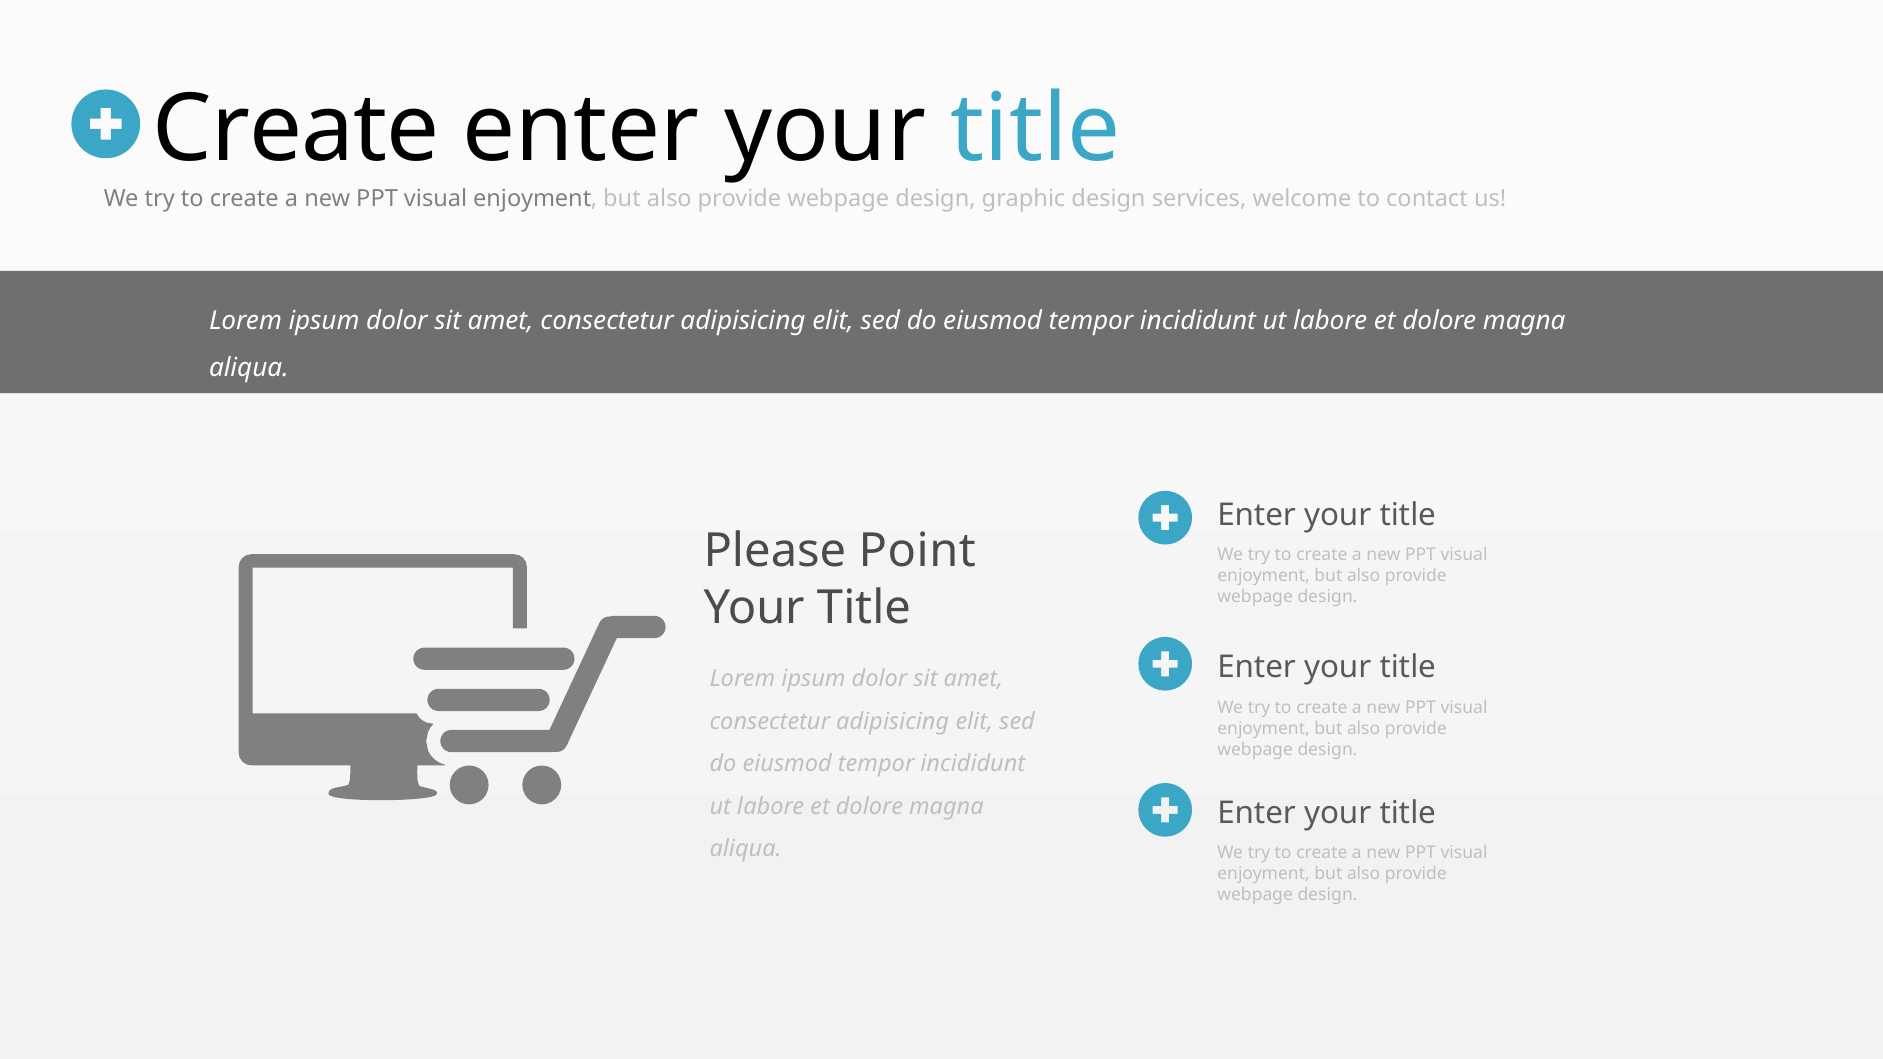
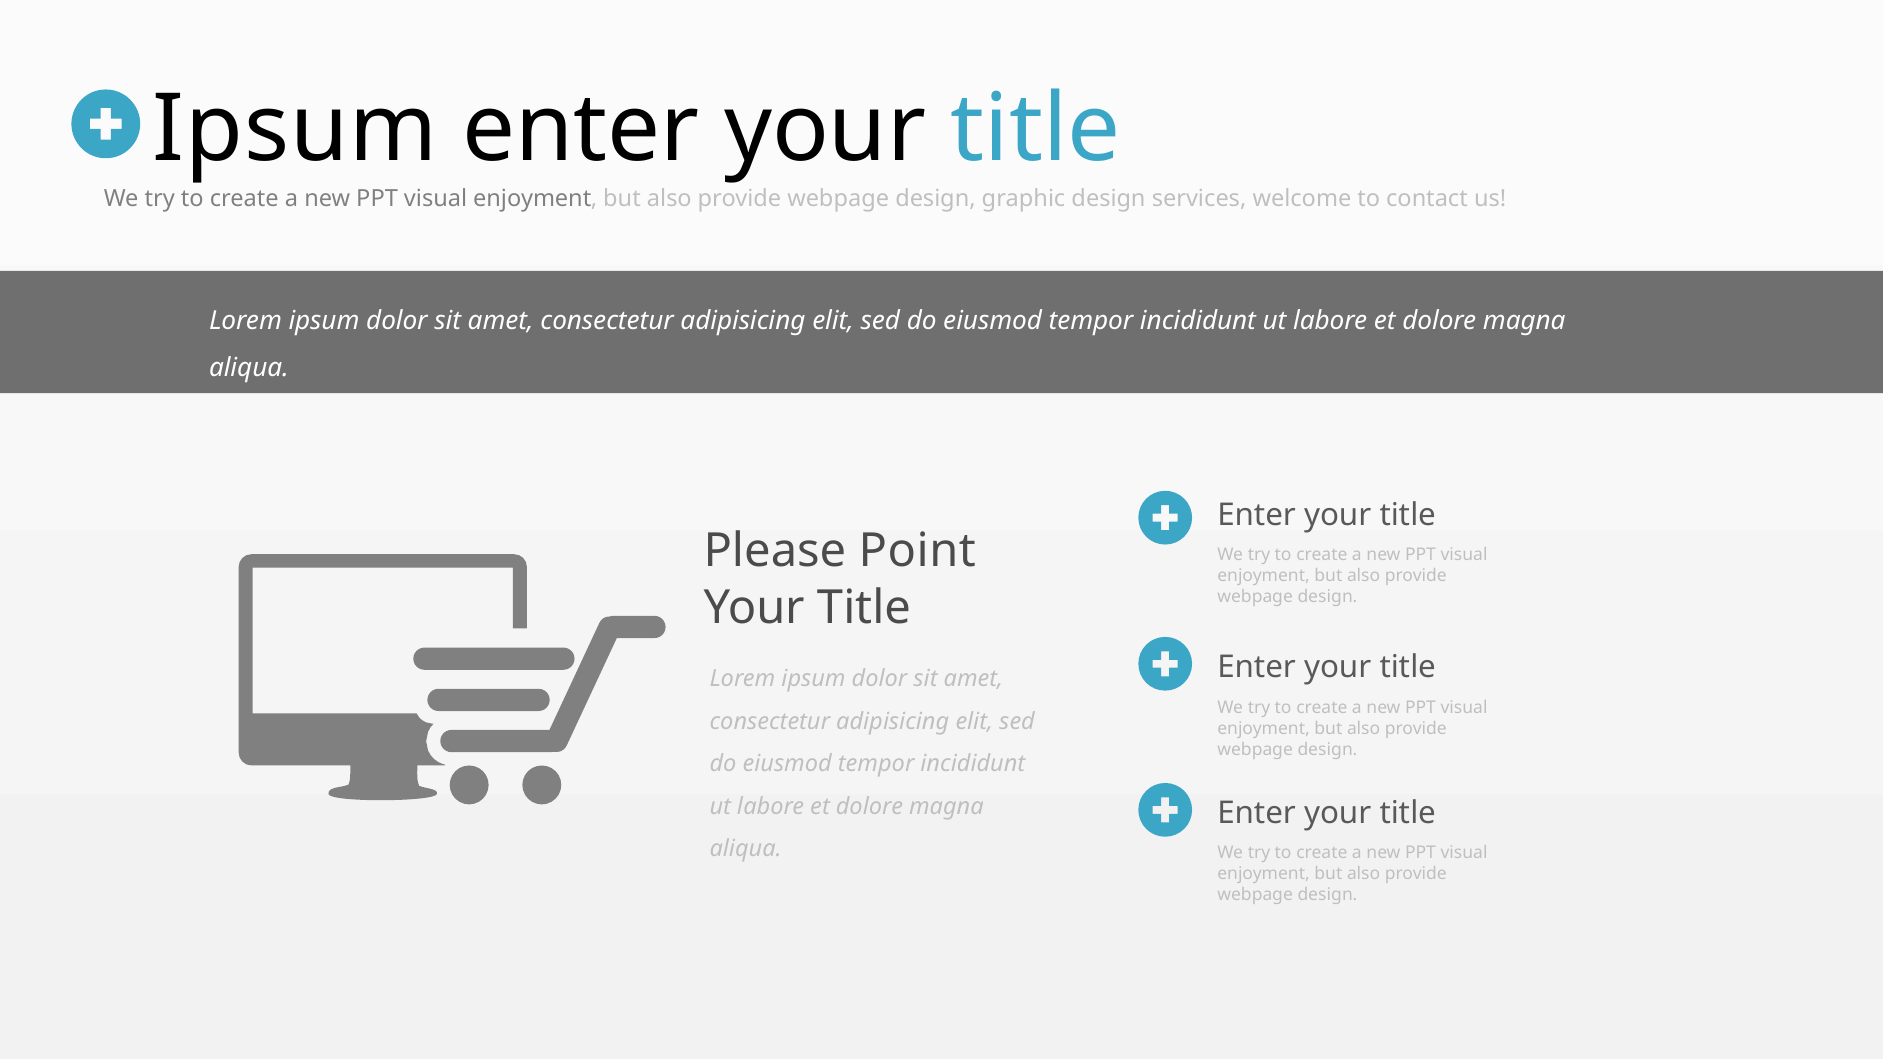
Create: Create -> Ipsum (295, 130)
